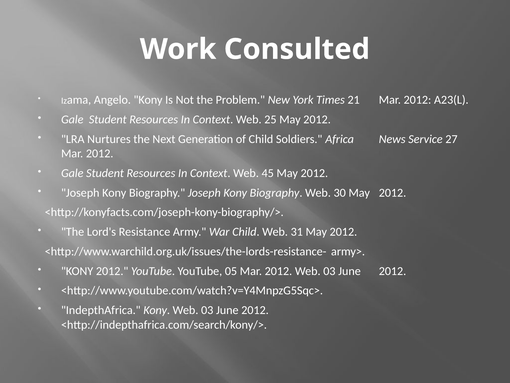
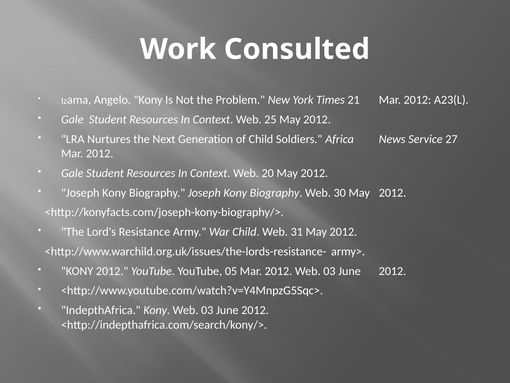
45: 45 -> 20 (268, 173)
